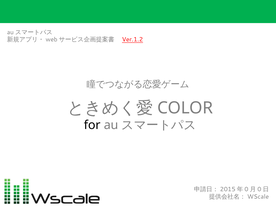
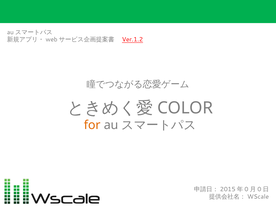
for colour: black -> orange (92, 125)
